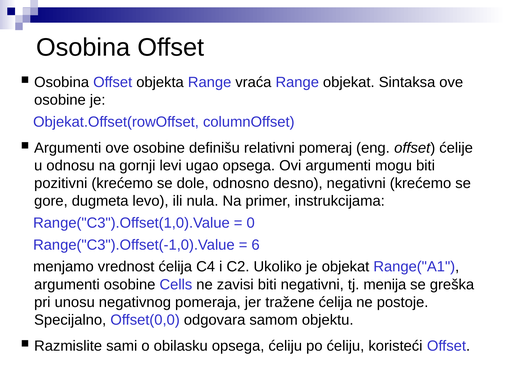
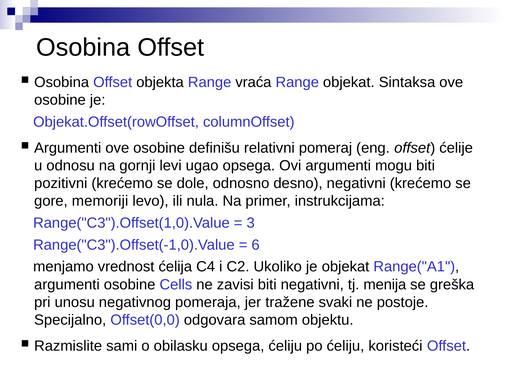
dugmeta: dugmeta -> memoriji (100, 201)
0: 0 -> 3 (251, 223)
tražene ćelija: ćelija -> svaki (335, 303)
